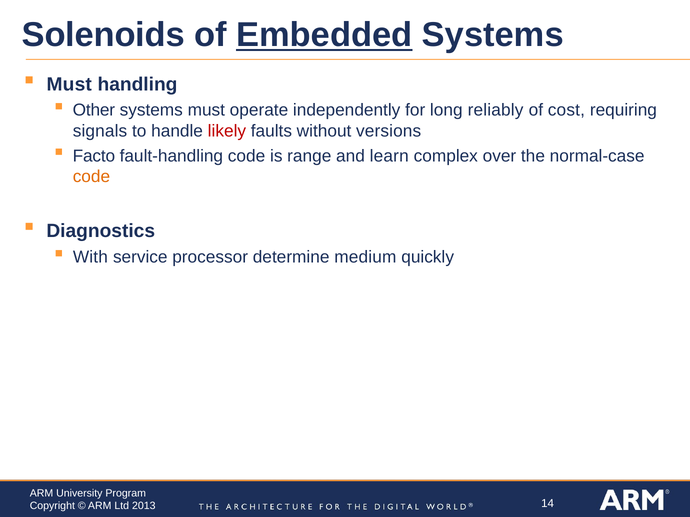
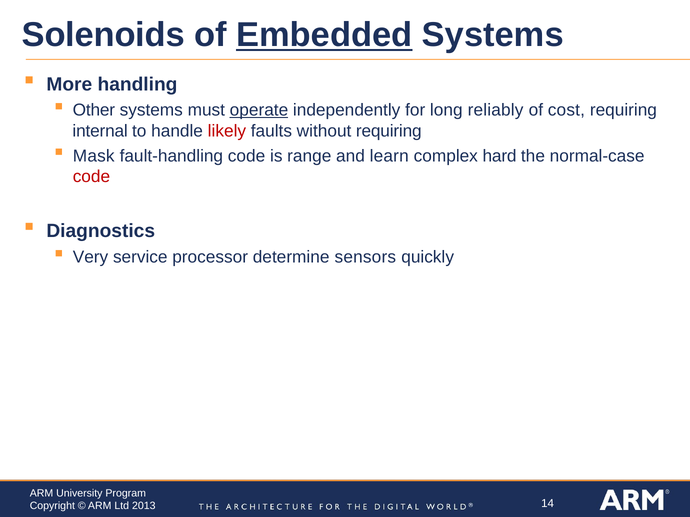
Must: Must -> More (69, 84)
operate underline: none -> present (259, 110)
signals: signals -> internal (100, 131)
without versions: versions -> requiring (389, 131)
Facto: Facto -> Mask (94, 156)
over: over -> hard (500, 156)
code colour: orange -> red (91, 177)
With: With -> Very (91, 257)
medium: medium -> sensors (365, 257)
